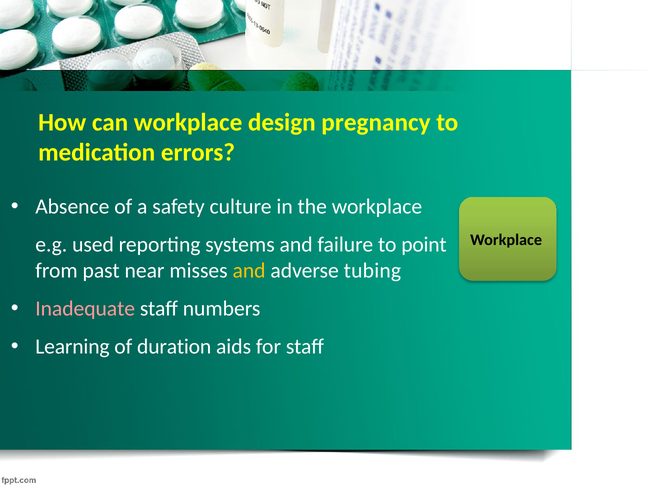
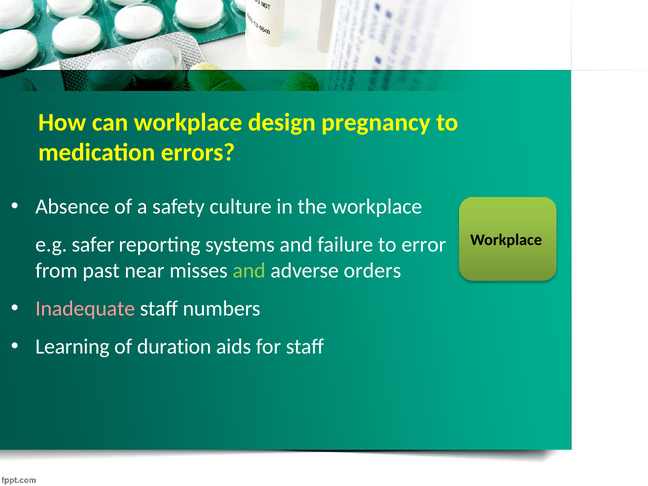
used: used -> safer (93, 245)
point: point -> error (424, 245)
and colour: yellow -> light green (249, 271)
tubing: tubing -> orders (372, 271)
